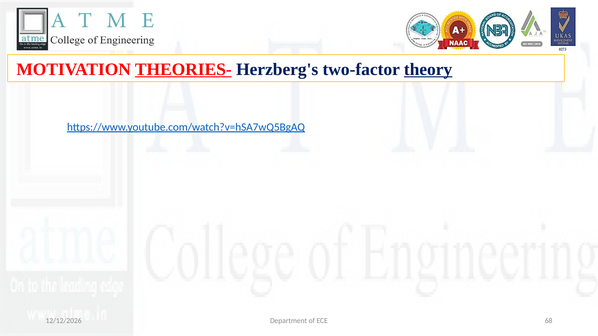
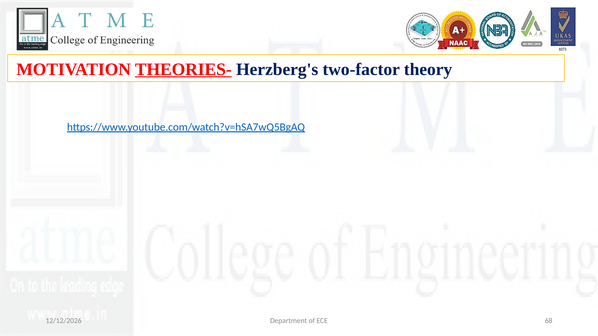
theory underline: present -> none (428, 70)
